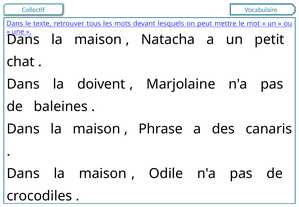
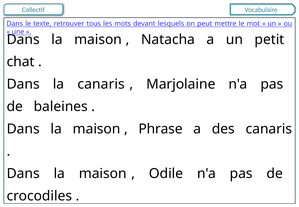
la doivent: doivent -> canaris (101, 84)
